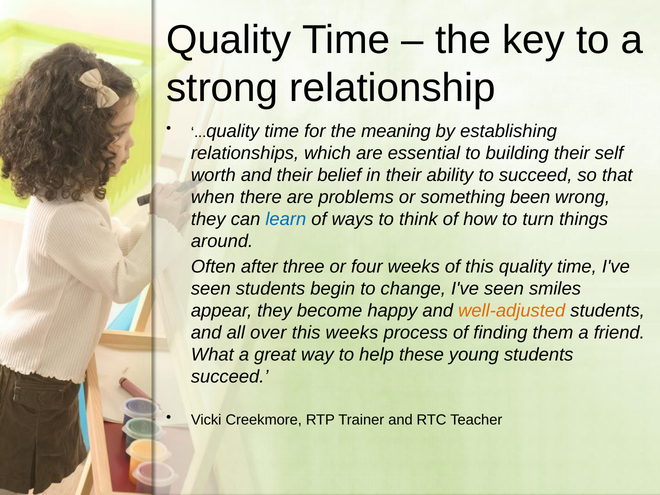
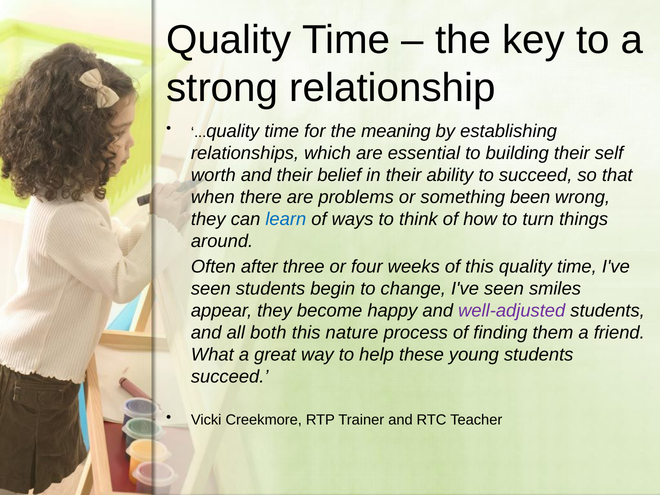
well-adjusted colour: orange -> purple (512, 311)
over: over -> both (268, 333)
this weeks: weeks -> nature (352, 333)
